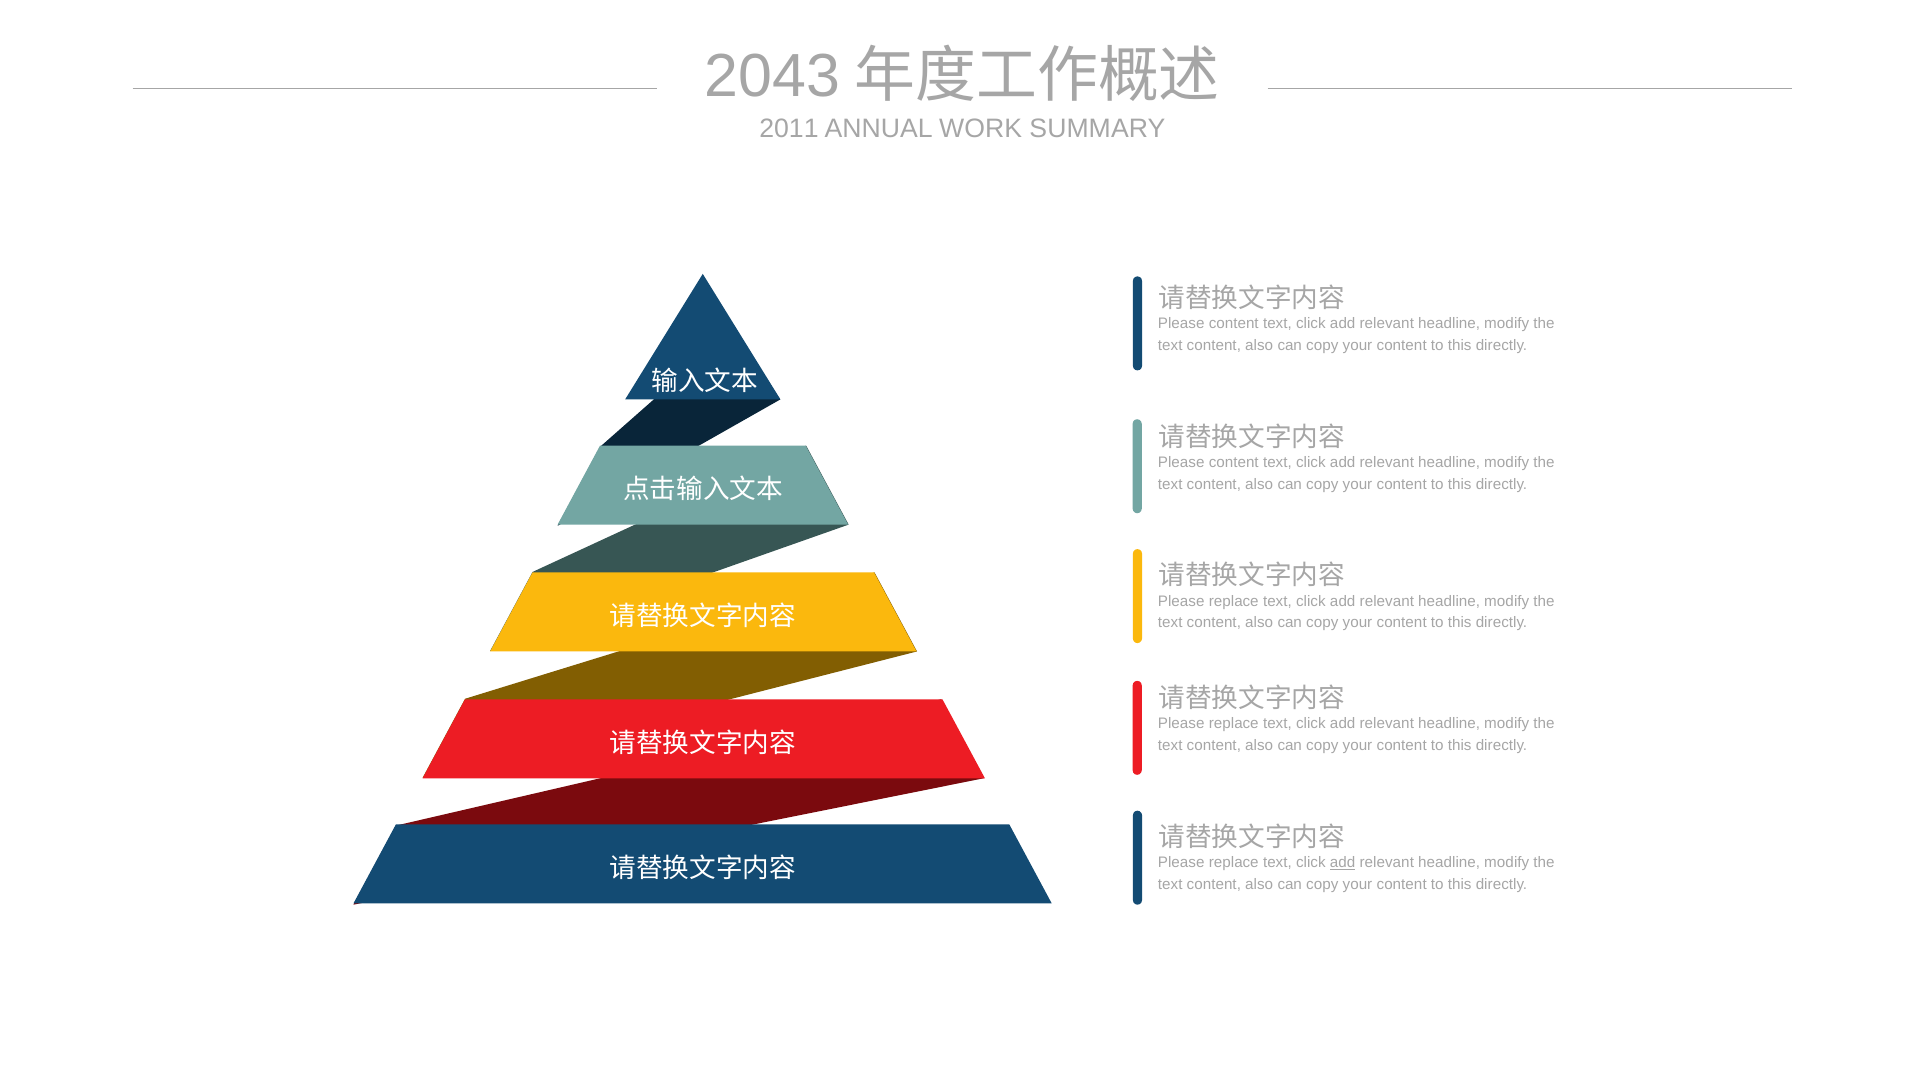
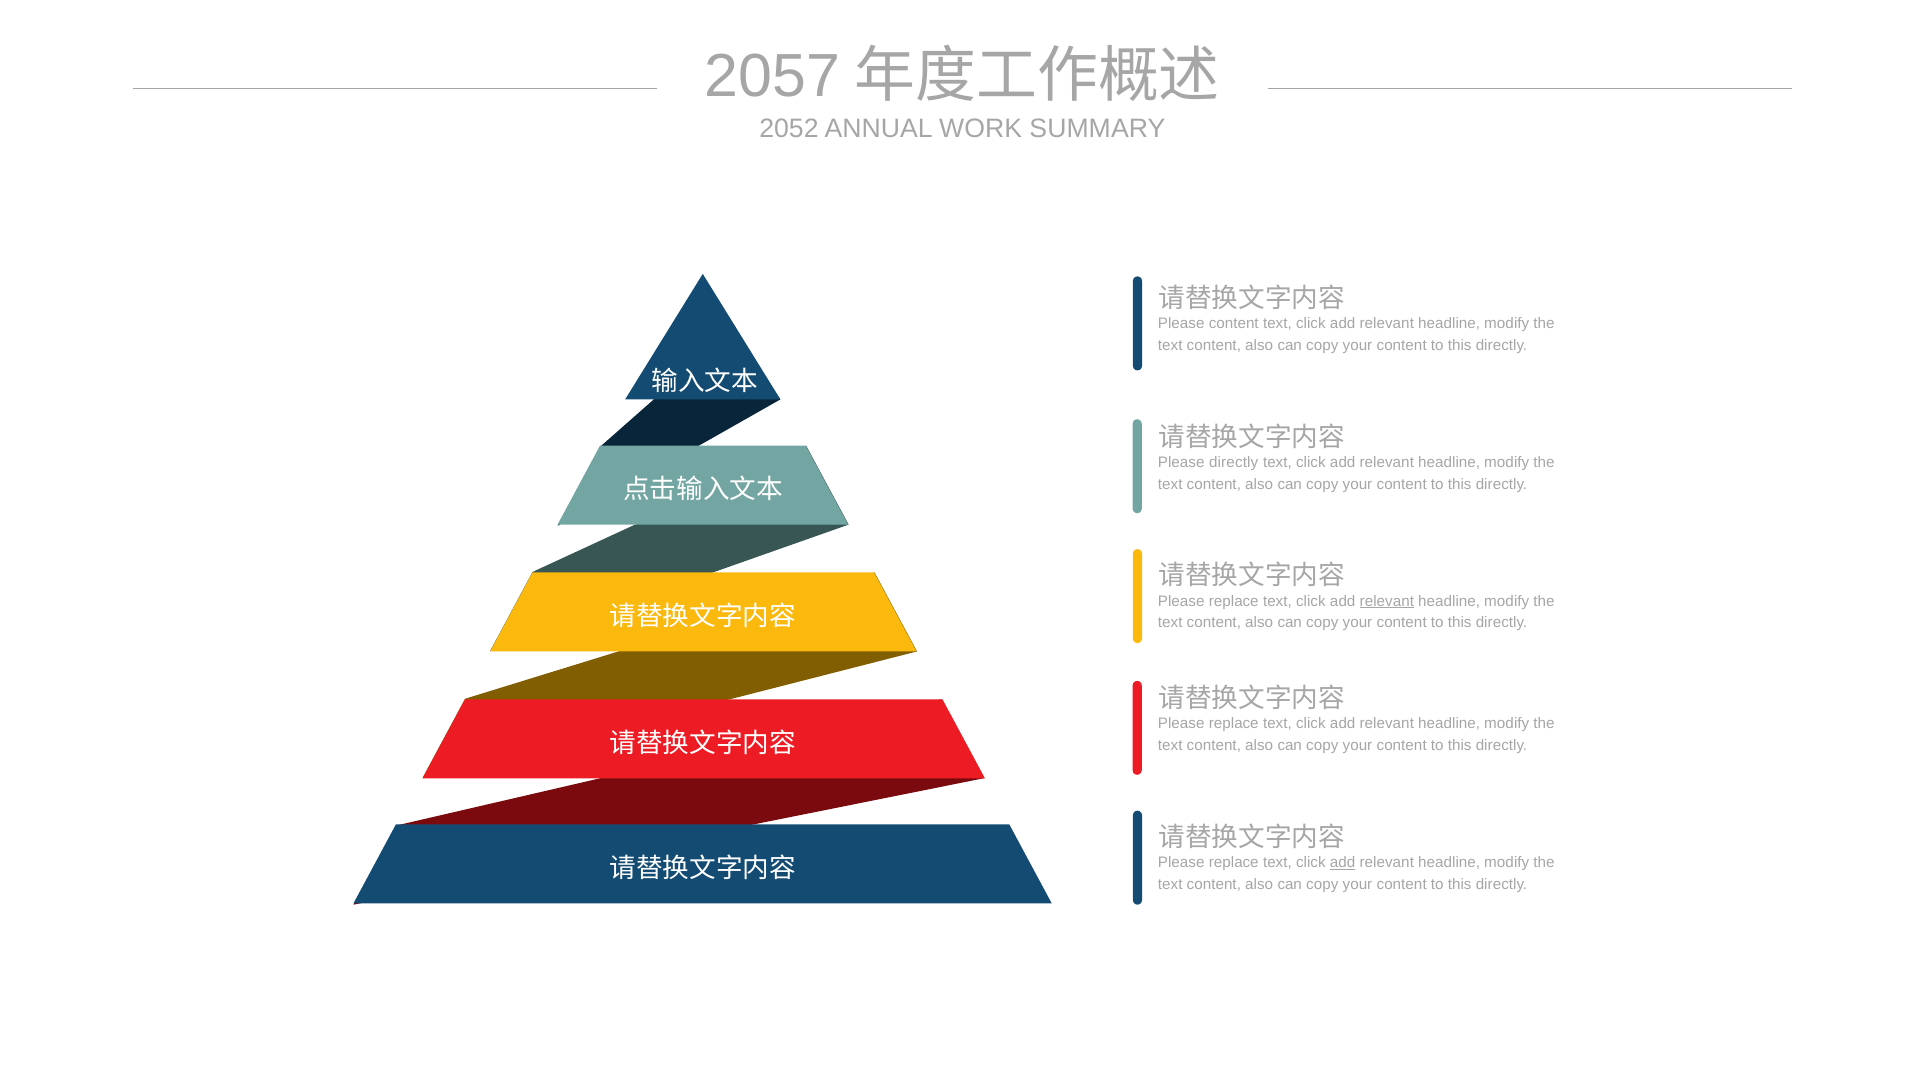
2043: 2043 -> 2057 (772, 76)
2011: 2011 -> 2052 (789, 129)
content: content -> directly (1234, 462)
relevant underline: none -> present (1387, 601)
